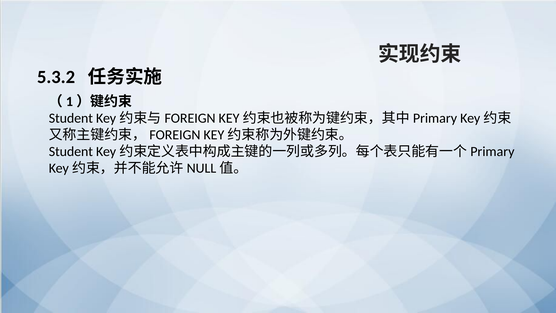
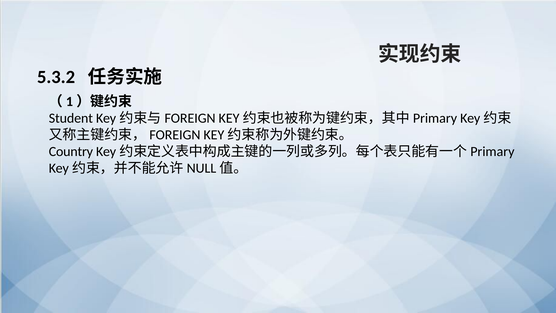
Student: Student -> Country (71, 151)
